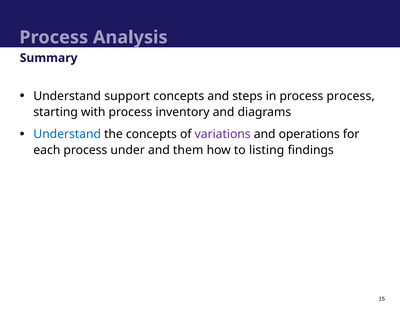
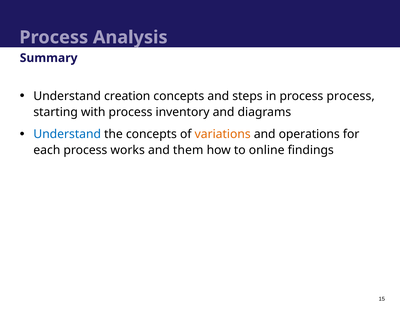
support: support -> creation (127, 96)
variations colour: purple -> orange (223, 134)
under: under -> works (128, 150)
listing: listing -> online (267, 150)
